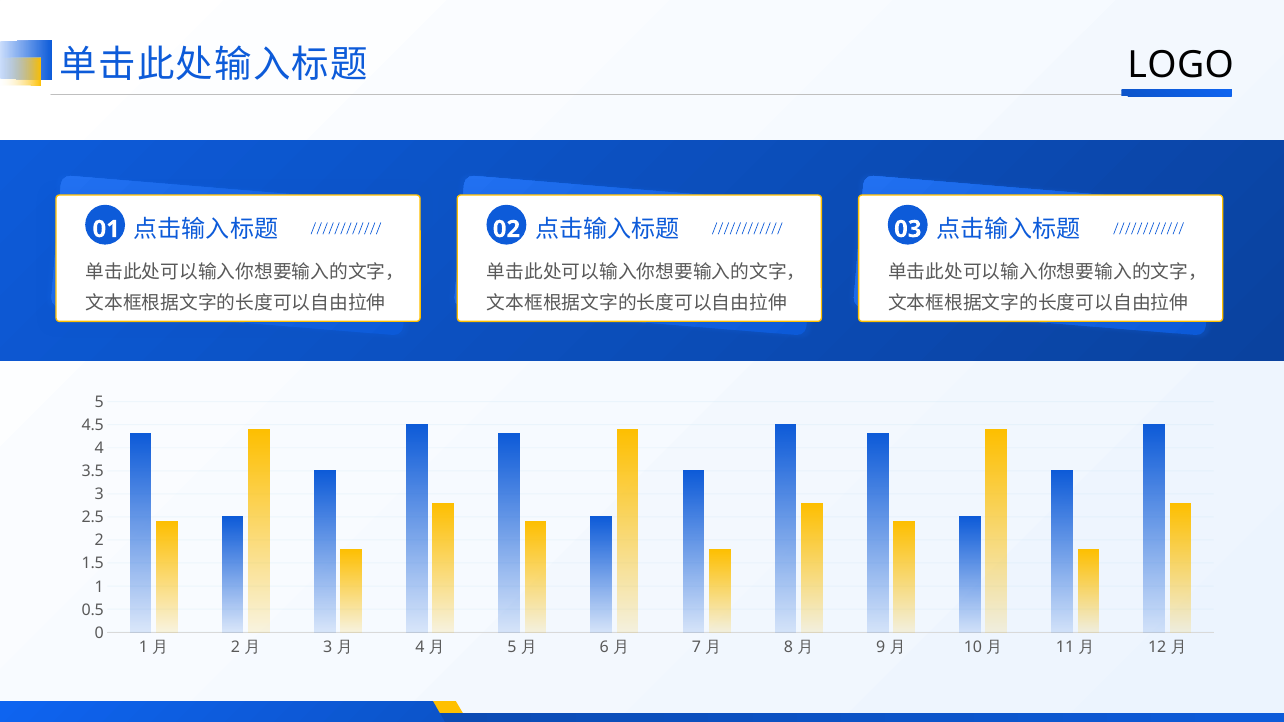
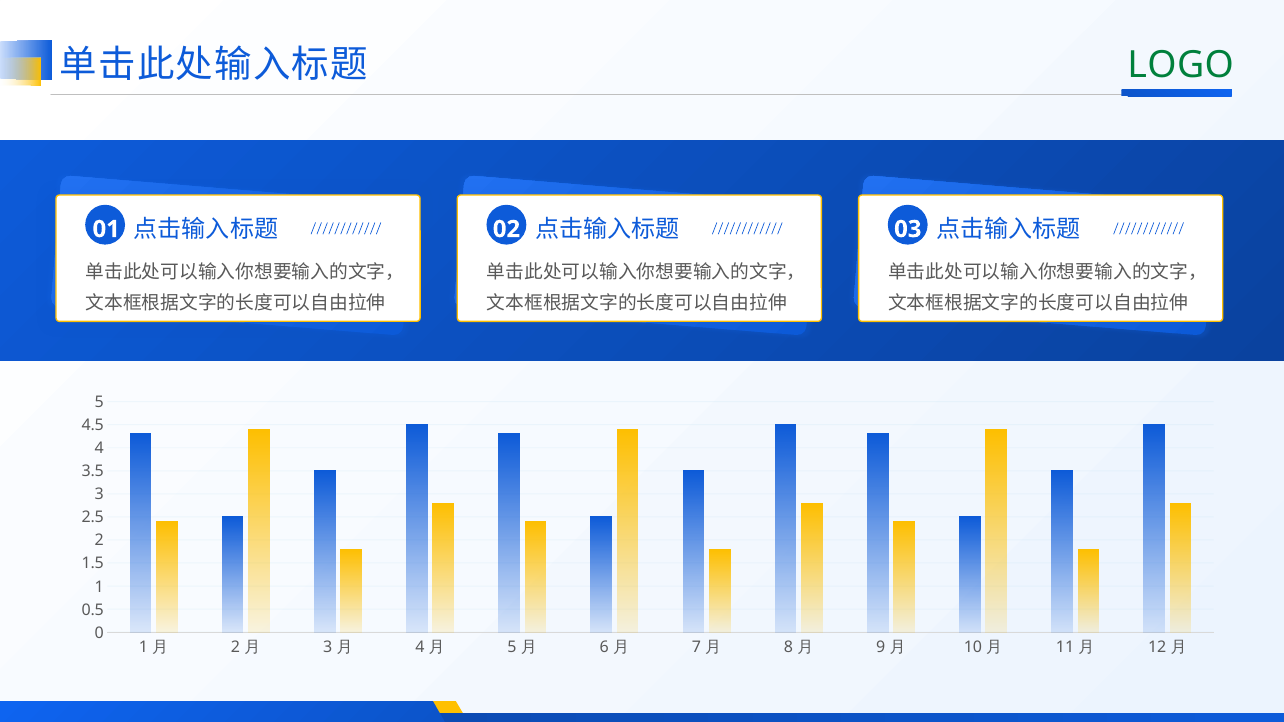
LOGO colour: black -> green (1181, 65)
